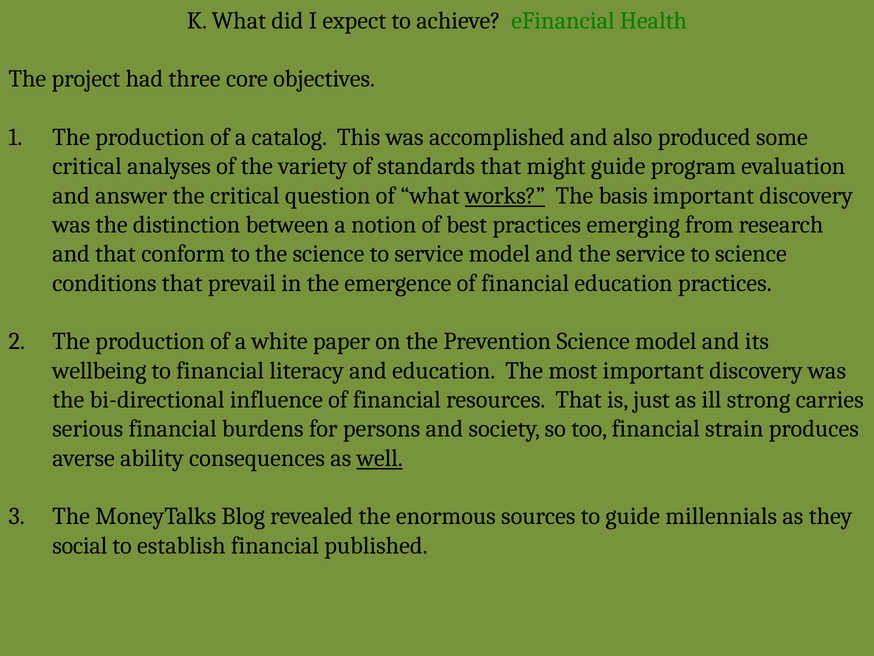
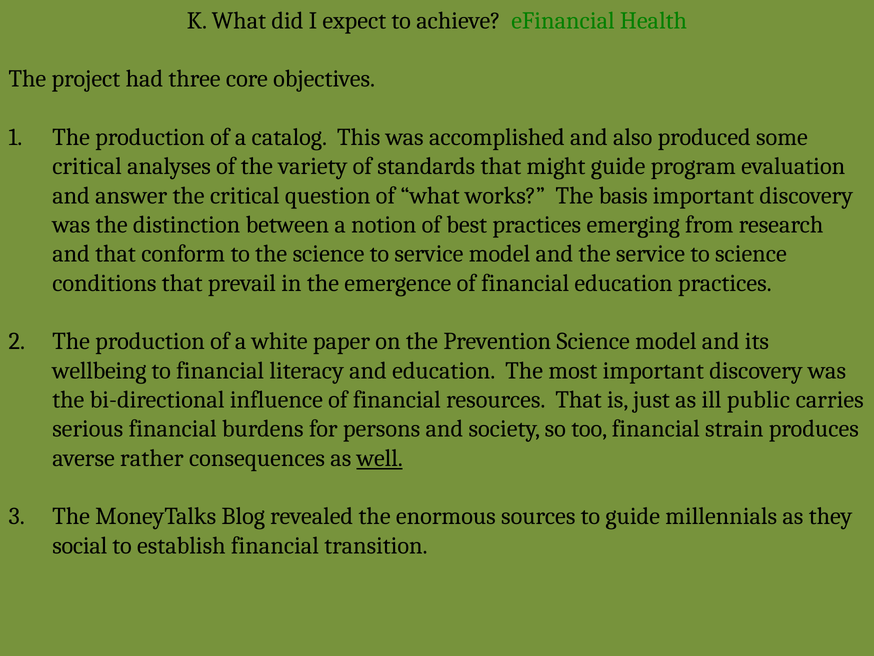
works underline: present -> none (505, 195)
strong: strong -> public (758, 399)
ability: ability -> rather (152, 458)
published: published -> transition (376, 545)
